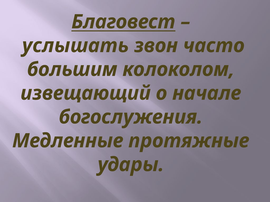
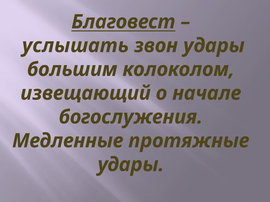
звон часто: часто -> удары (214, 46)
